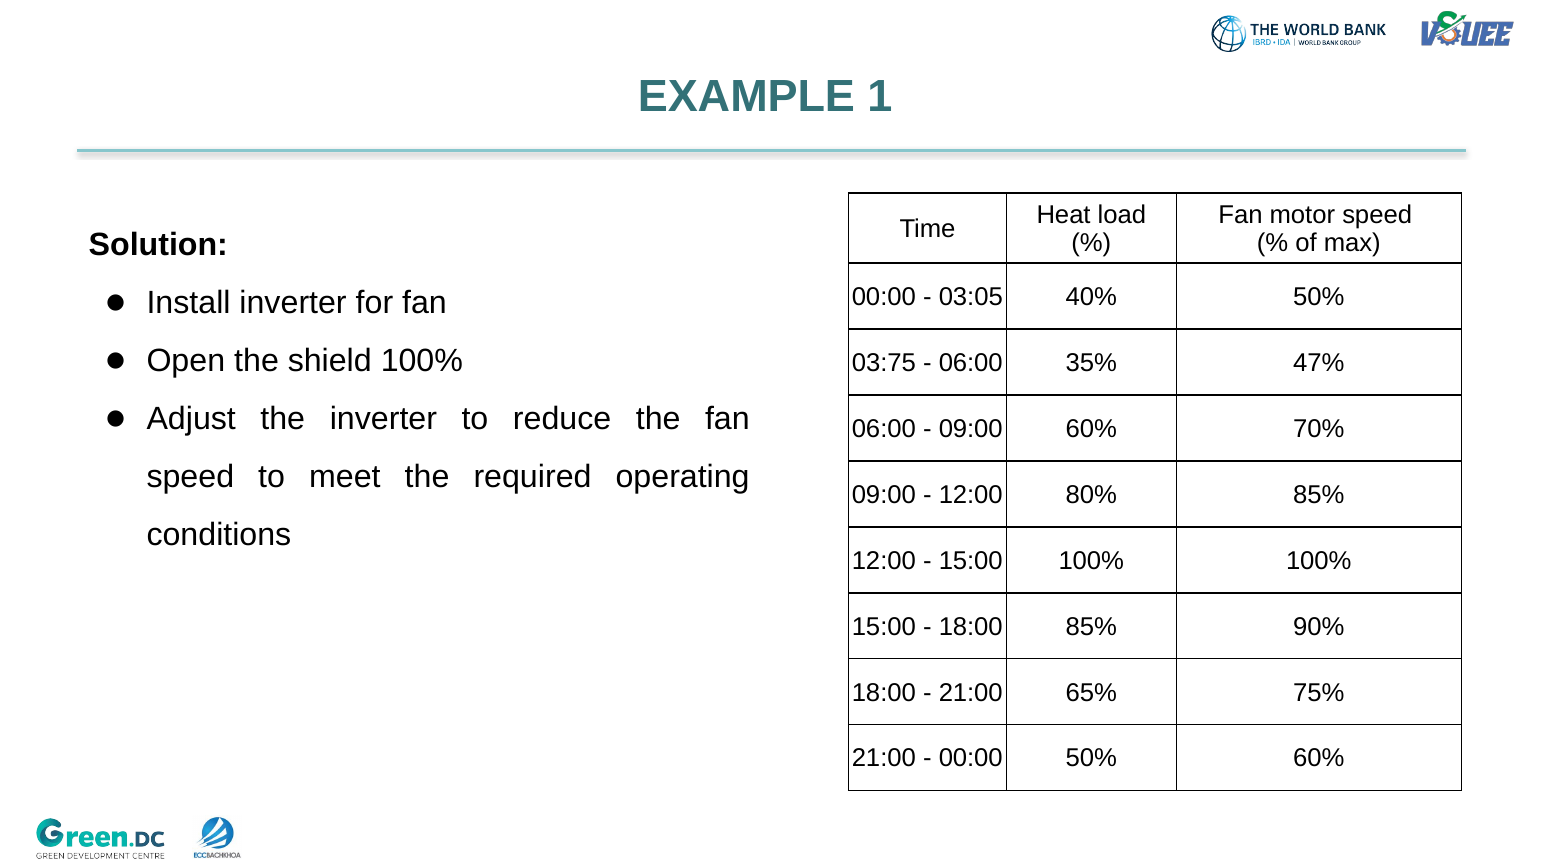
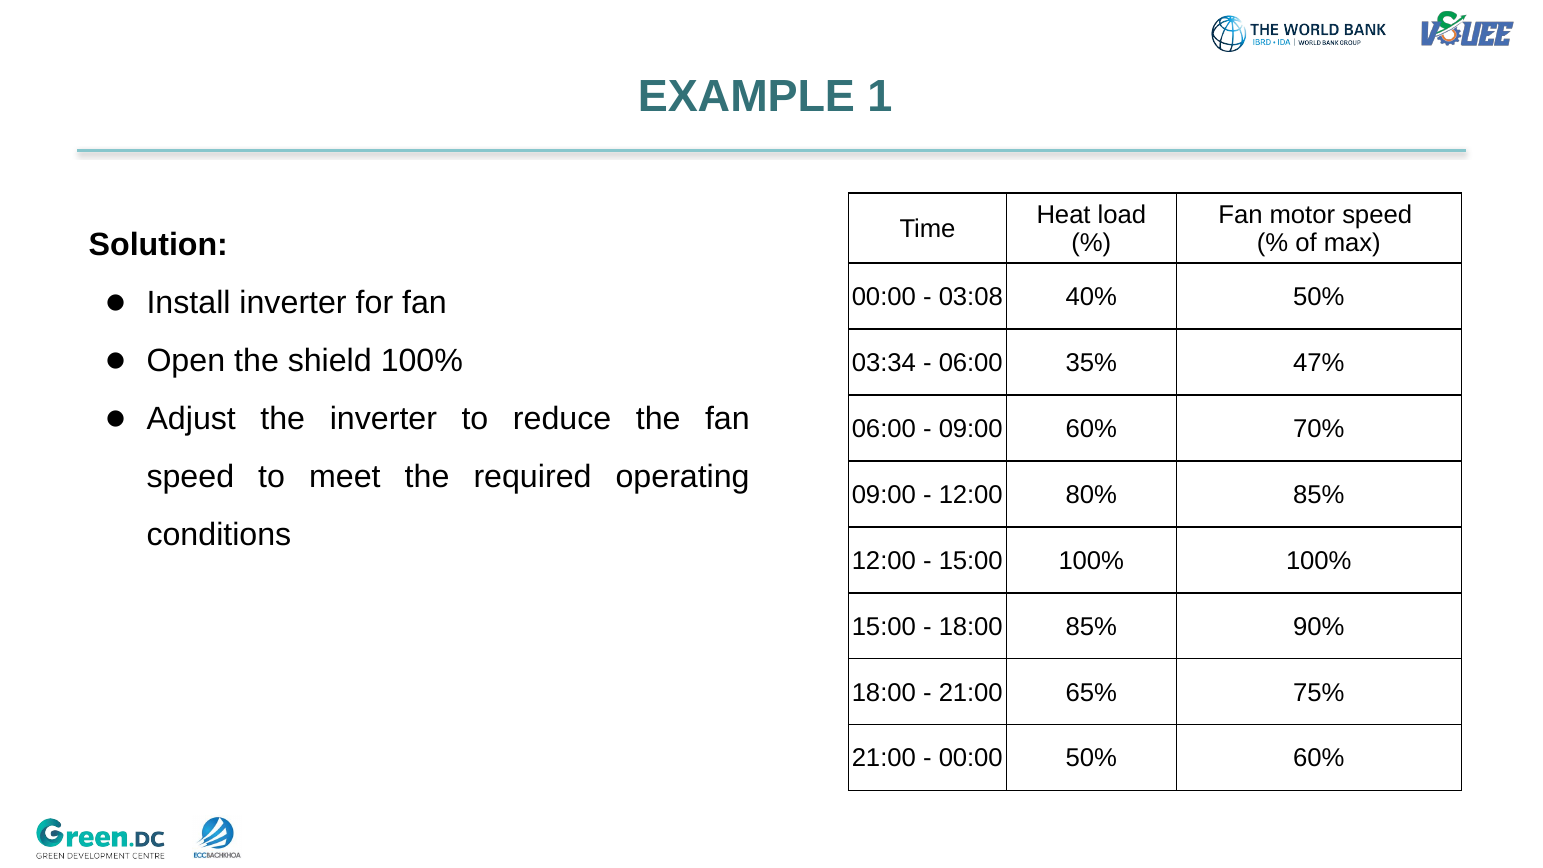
03:05: 03:05 -> 03:08 (971, 297)
03:75: 03:75 -> 03:34 (884, 363)
